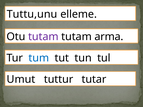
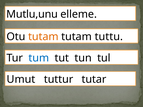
Tuttu,unu: Tuttu,unu -> Mutlu,unu (32, 14)
tutam colour: purple -> orange (43, 37)
arma: arma -> tuttu (109, 37)
